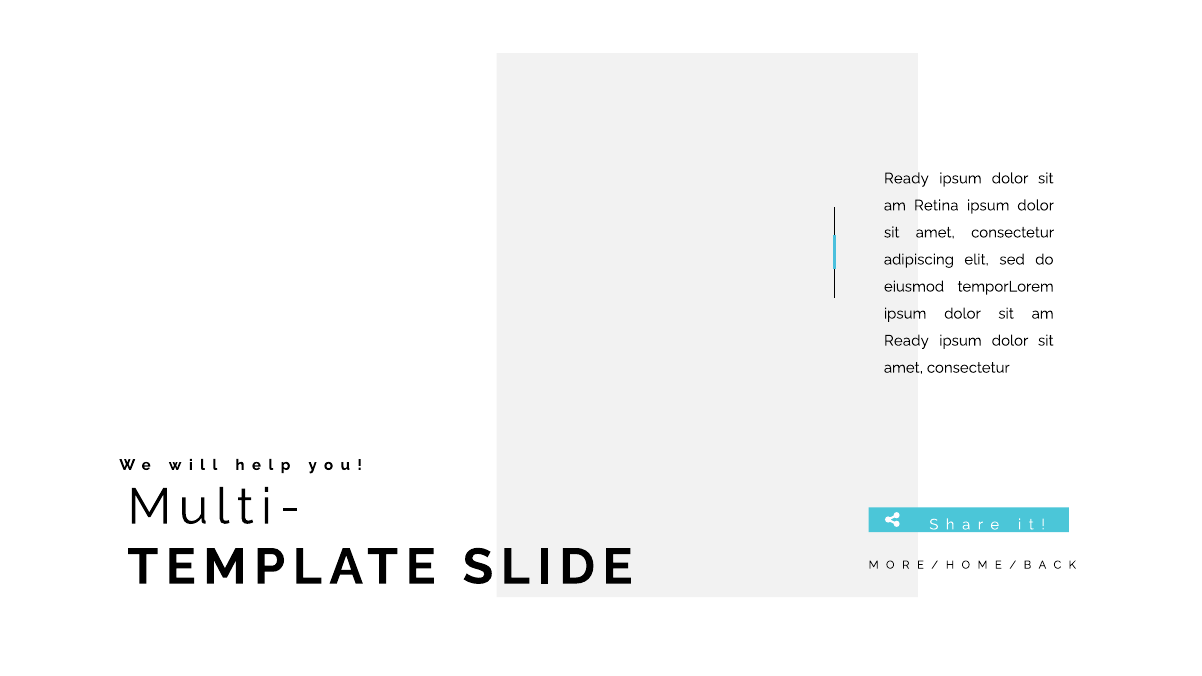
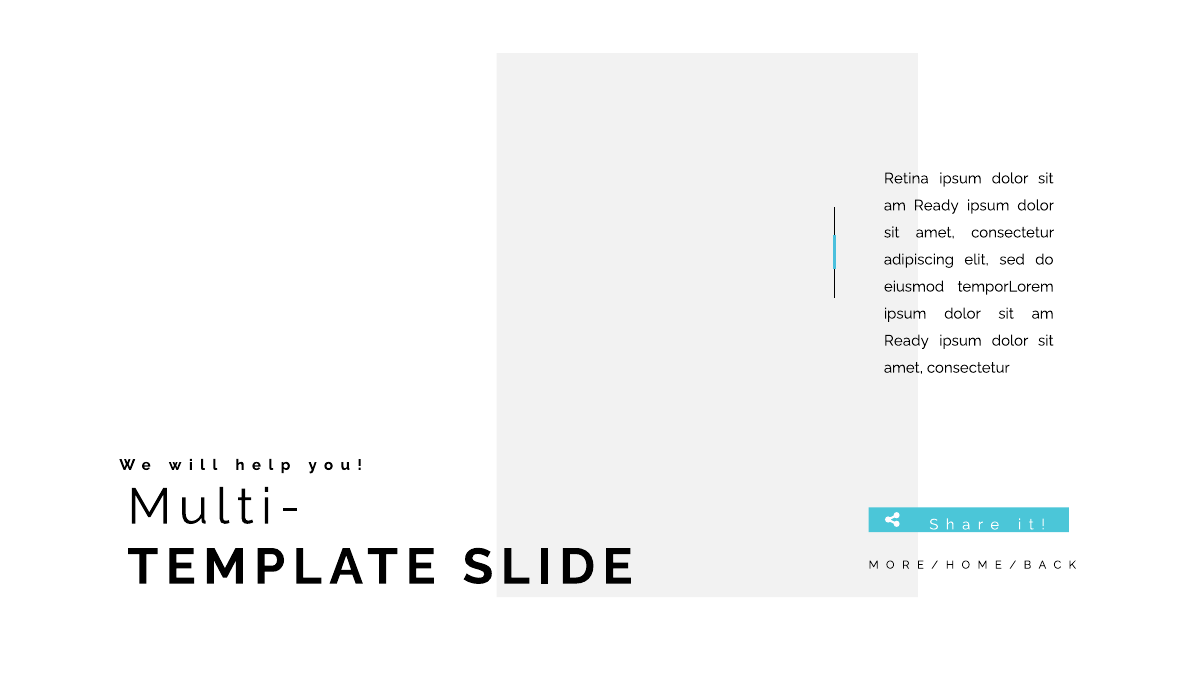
Ready: Ready -> Retina (906, 178)
Retina: Retina -> Ready (936, 205)
